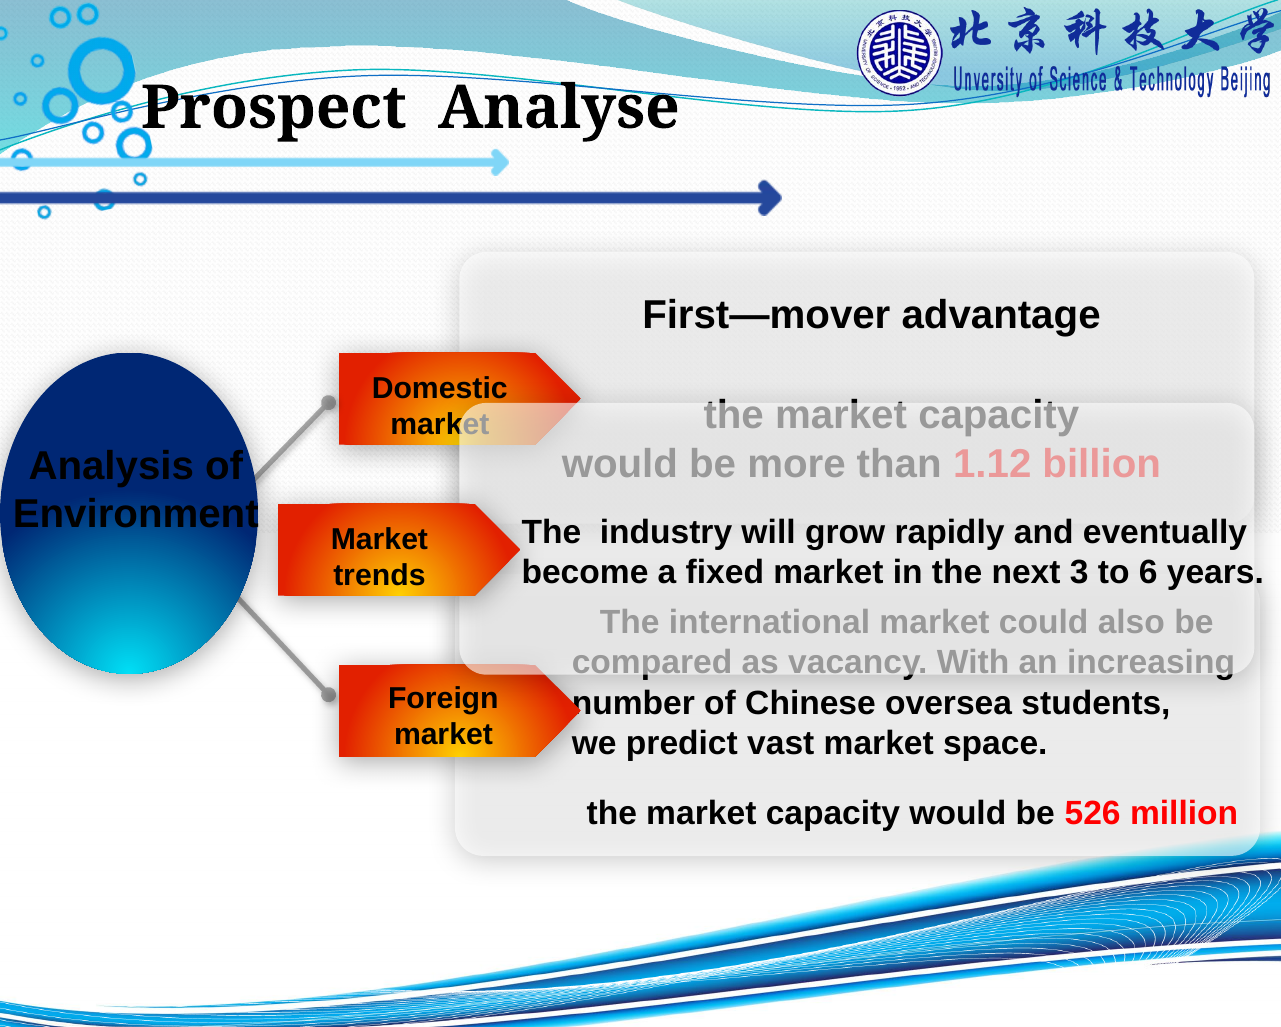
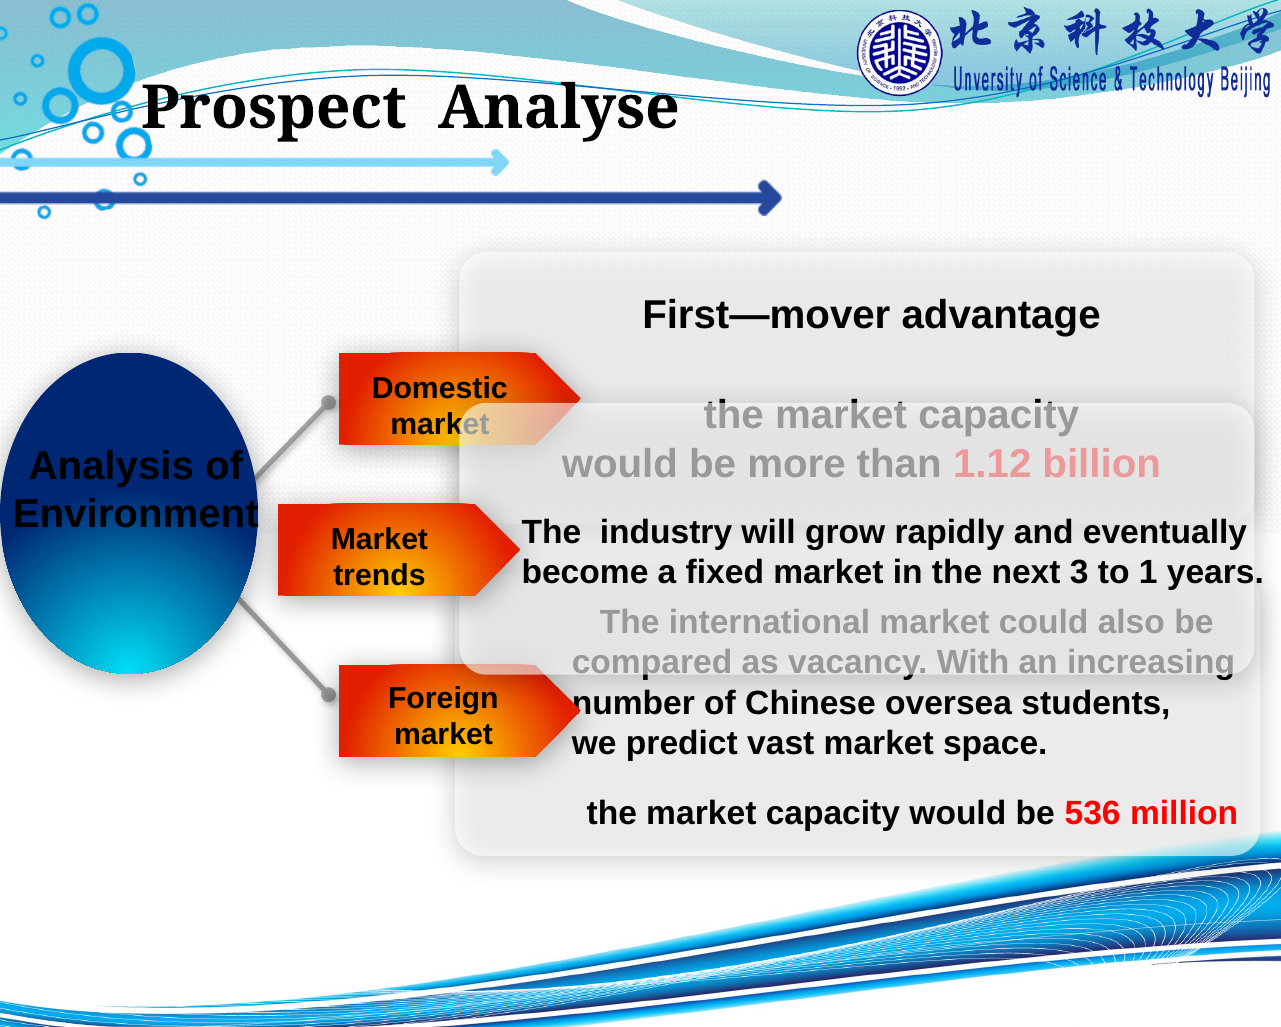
6: 6 -> 1 (1148, 572)
526: 526 -> 536 (1093, 814)
